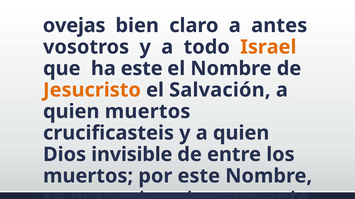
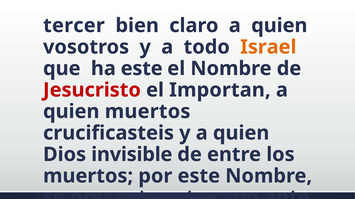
ovejas: ovejas -> tercer (74, 26)
claro a antes: antes -> quien (279, 26)
Jesucristo colour: orange -> red (92, 90)
Salvación: Salvación -> Importan (220, 90)
